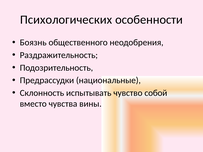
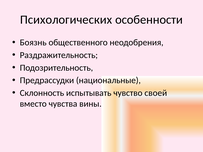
собой: собой -> своей (156, 93)
